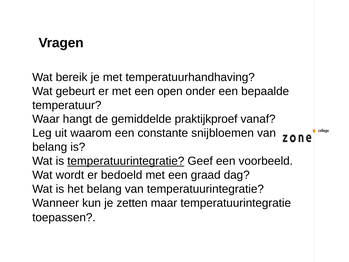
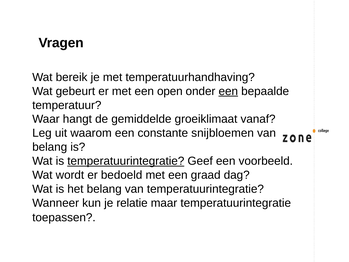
een underline: none -> present (228, 91)
praktijkproef: praktijkproef -> groeiklimaat (206, 119)
zetten: zetten -> relatie (132, 203)
